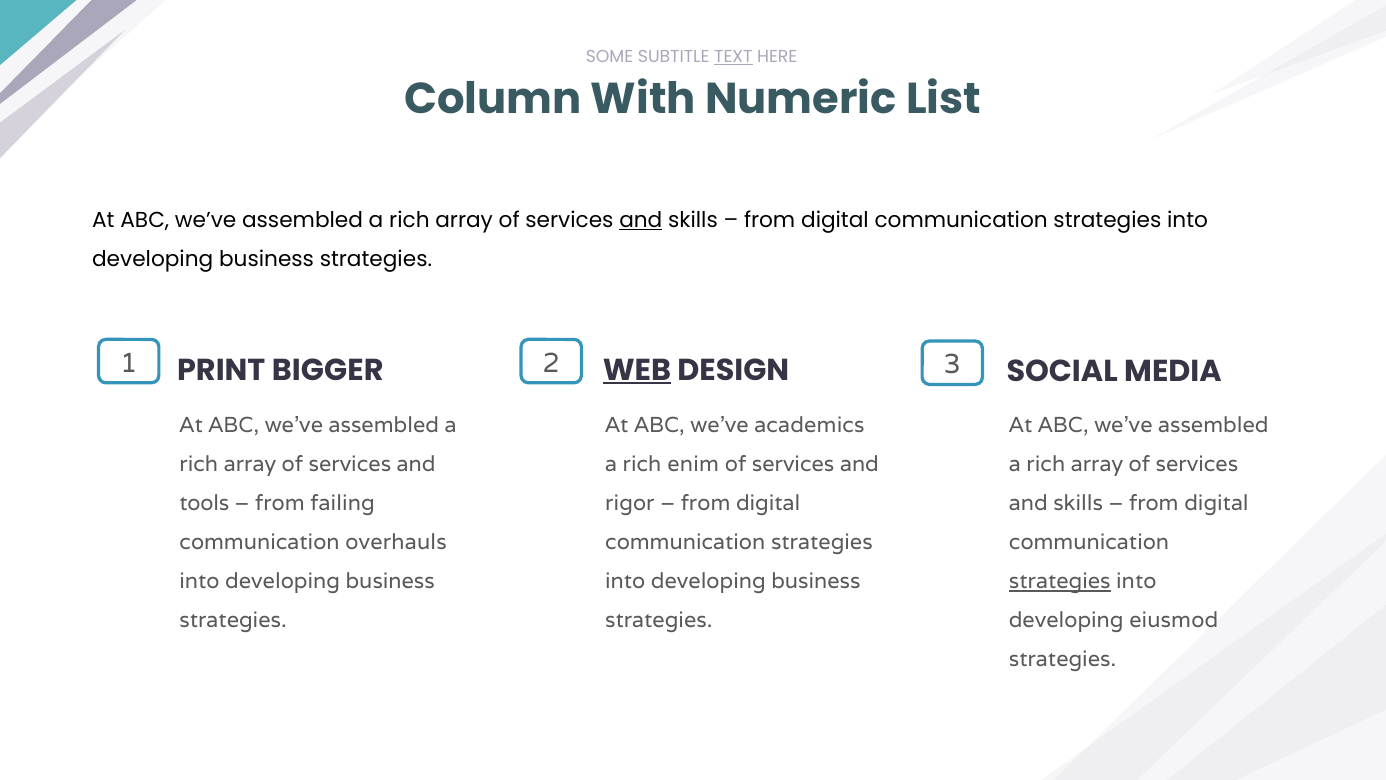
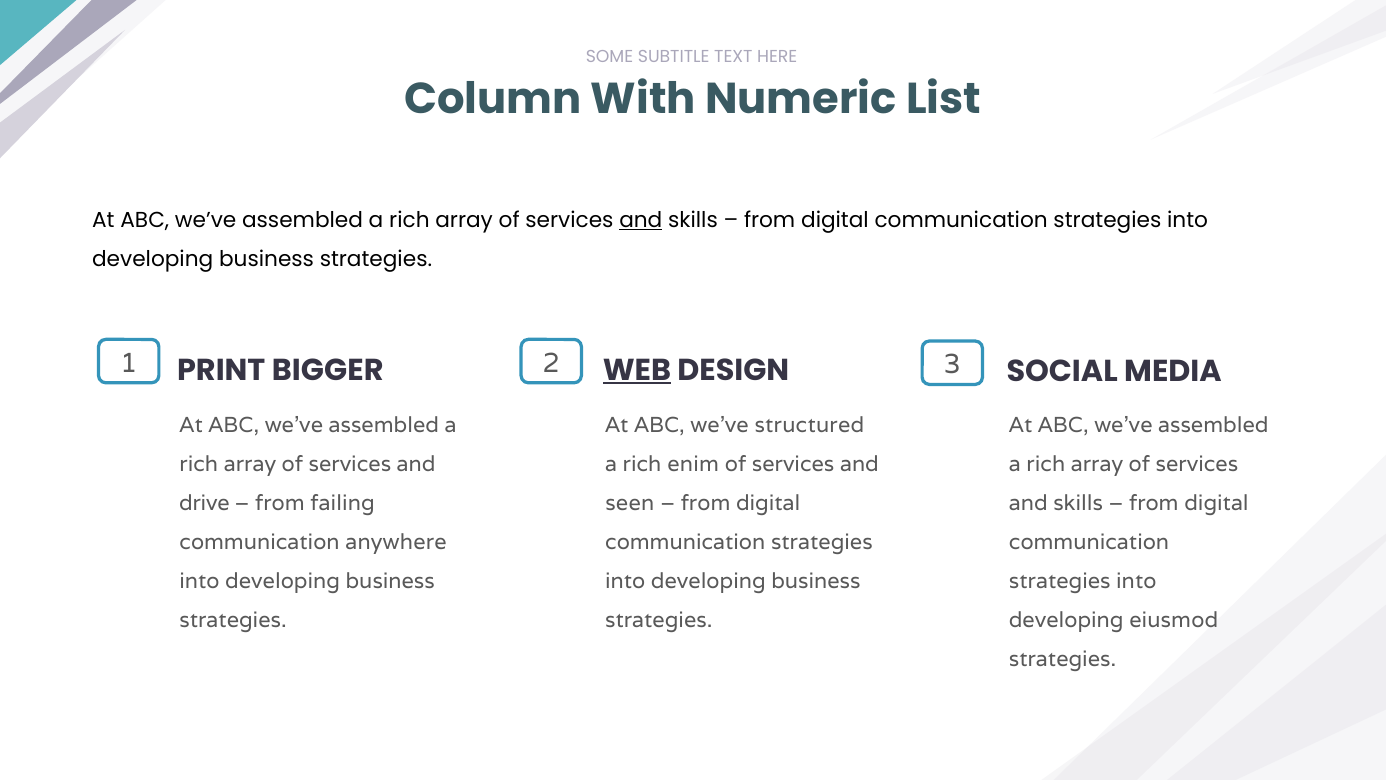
TEXT underline: present -> none (733, 57)
academics: academics -> structured (809, 425)
rigor: rigor -> seen (630, 503)
tools: tools -> drive (204, 503)
overhauls: overhauls -> anywhere (396, 542)
strategies underline: present -> none (1060, 581)
